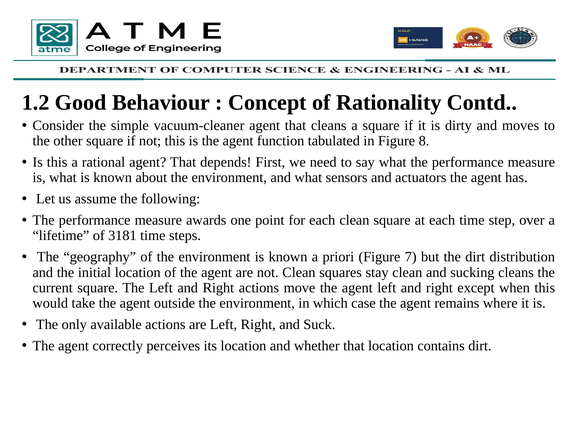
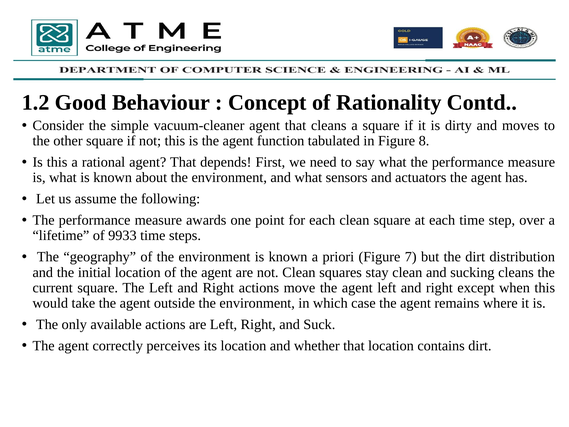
3181: 3181 -> 9933 (122, 235)
